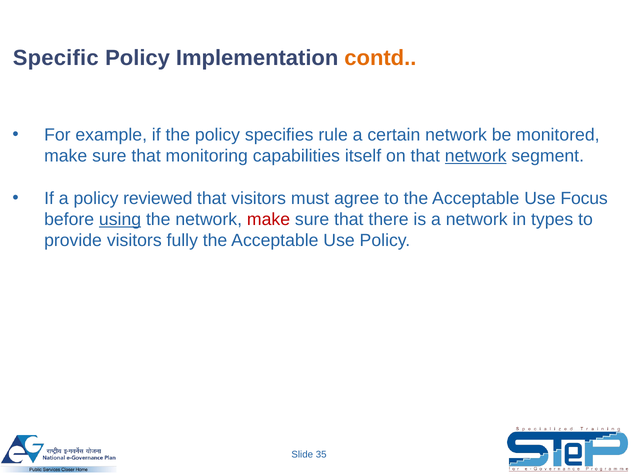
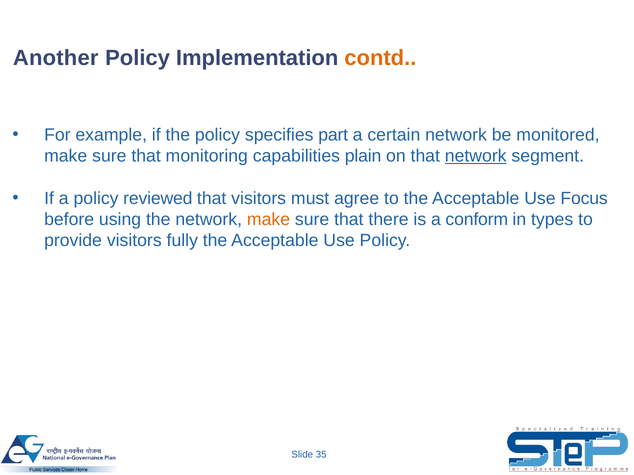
Specific: Specific -> Another (56, 58)
rule: rule -> part (333, 135)
itself: itself -> plain (363, 156)
using underline: present -> none (120, 220)
make colour: red -> orange (269, 220)
a network: network -> conform (477, 220)
